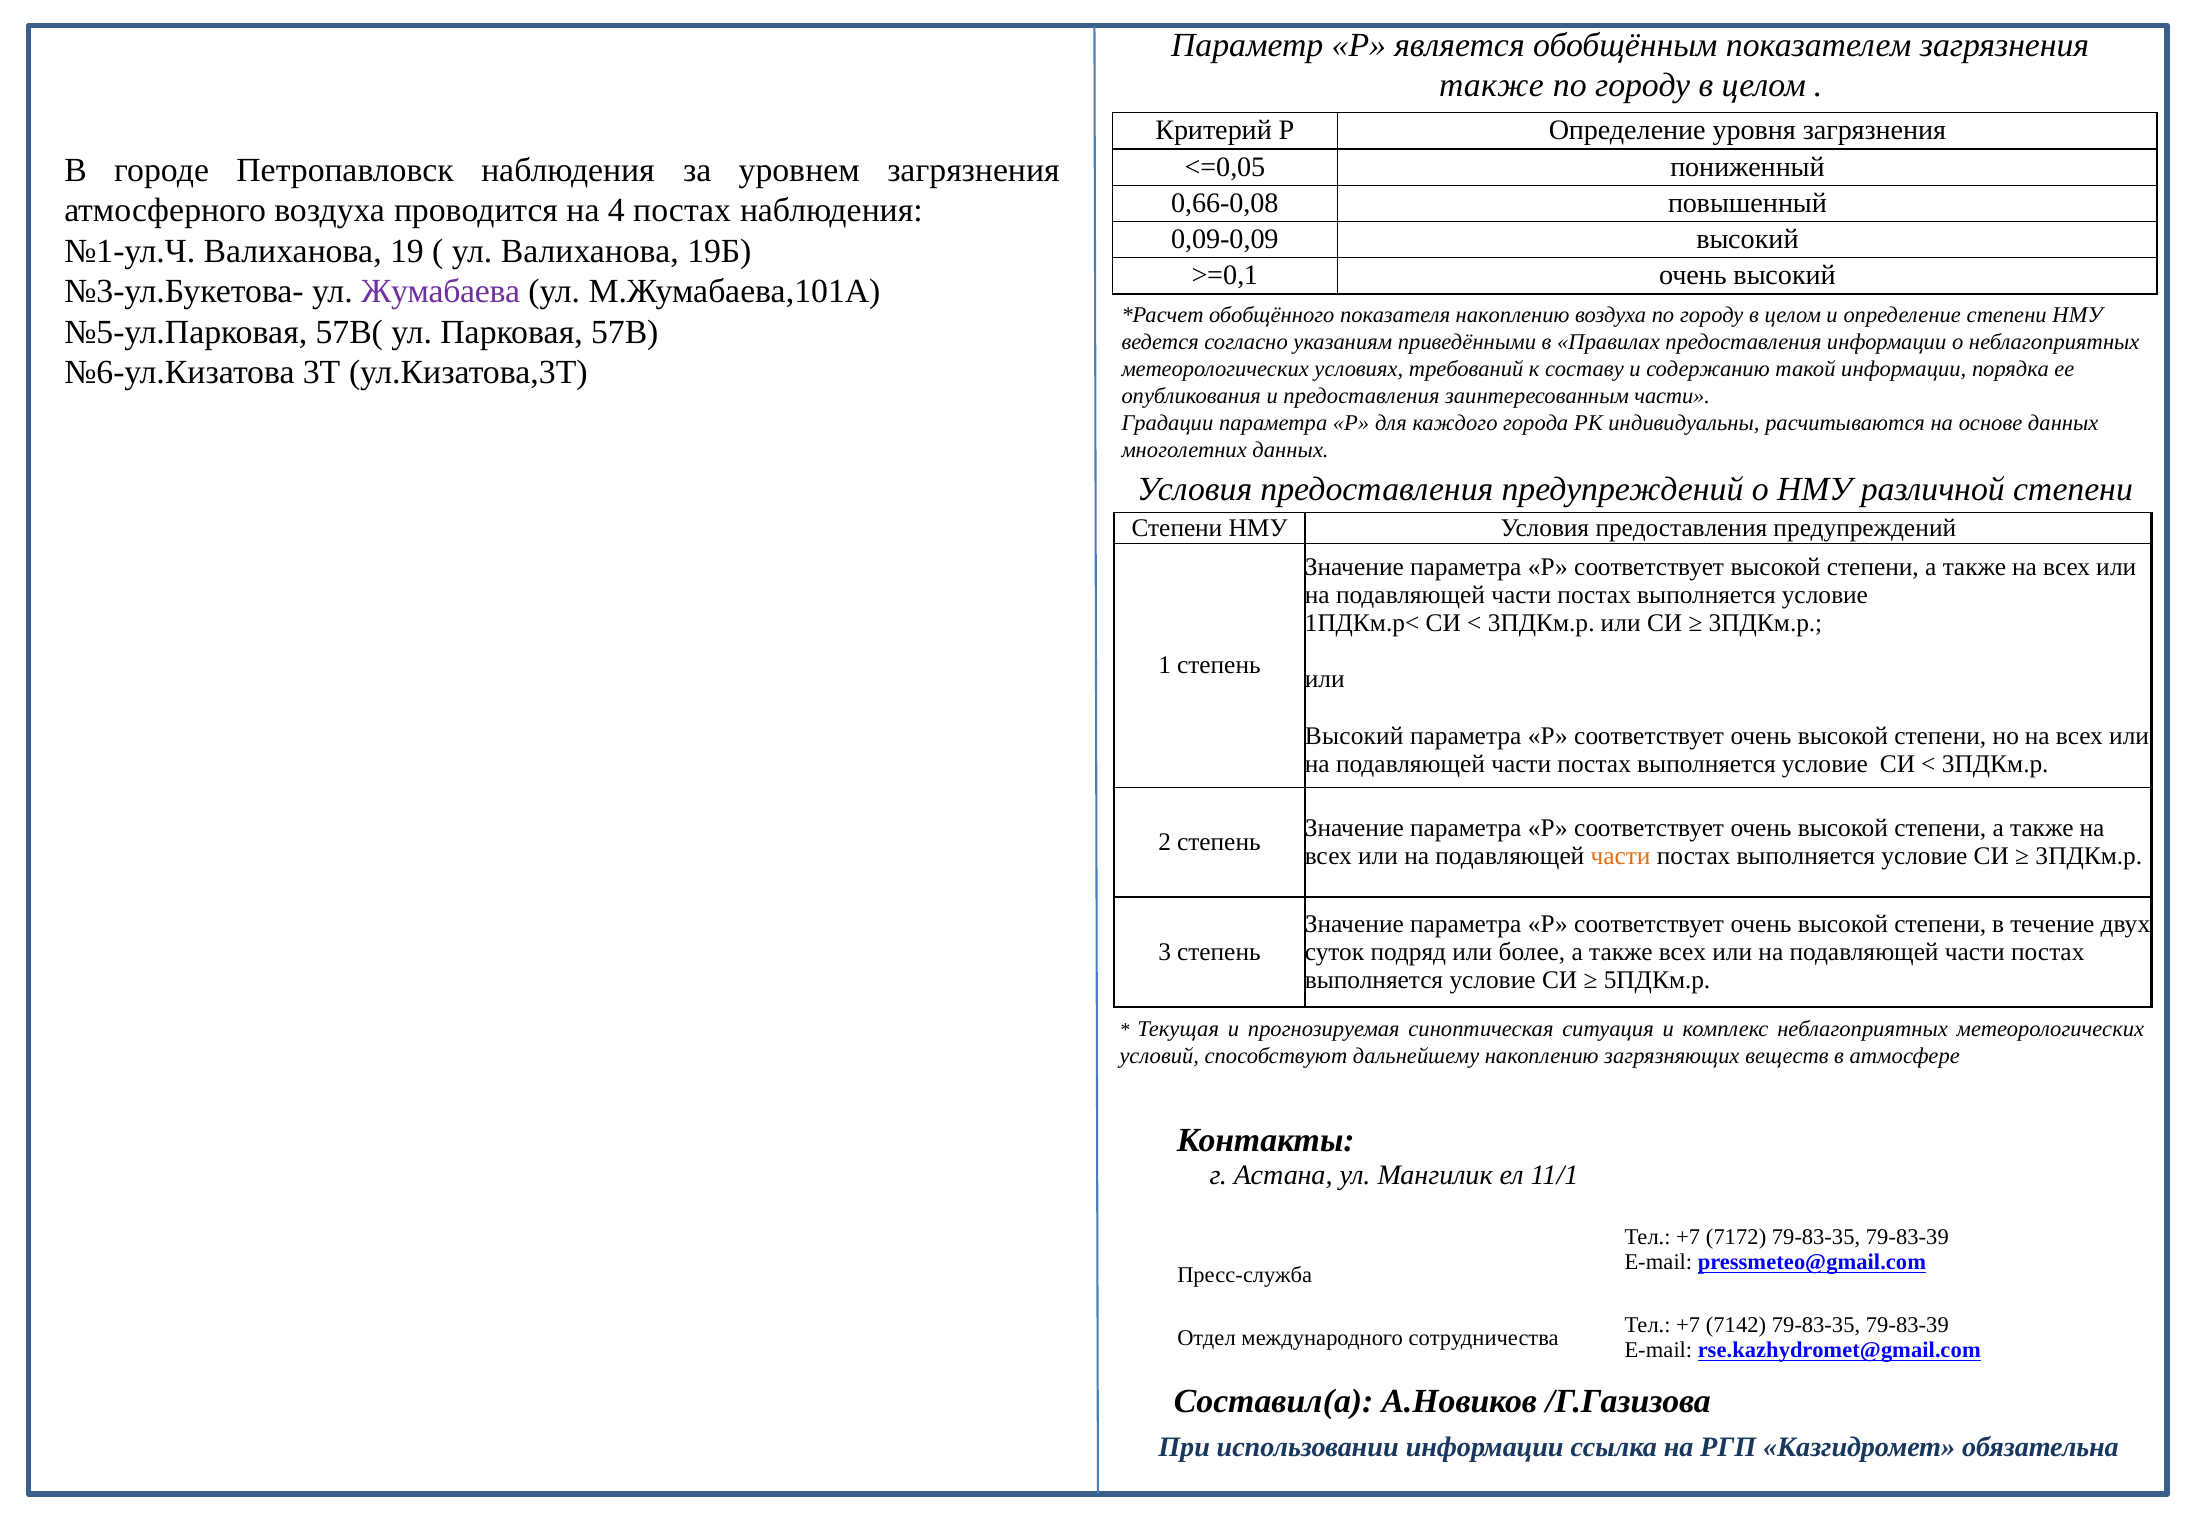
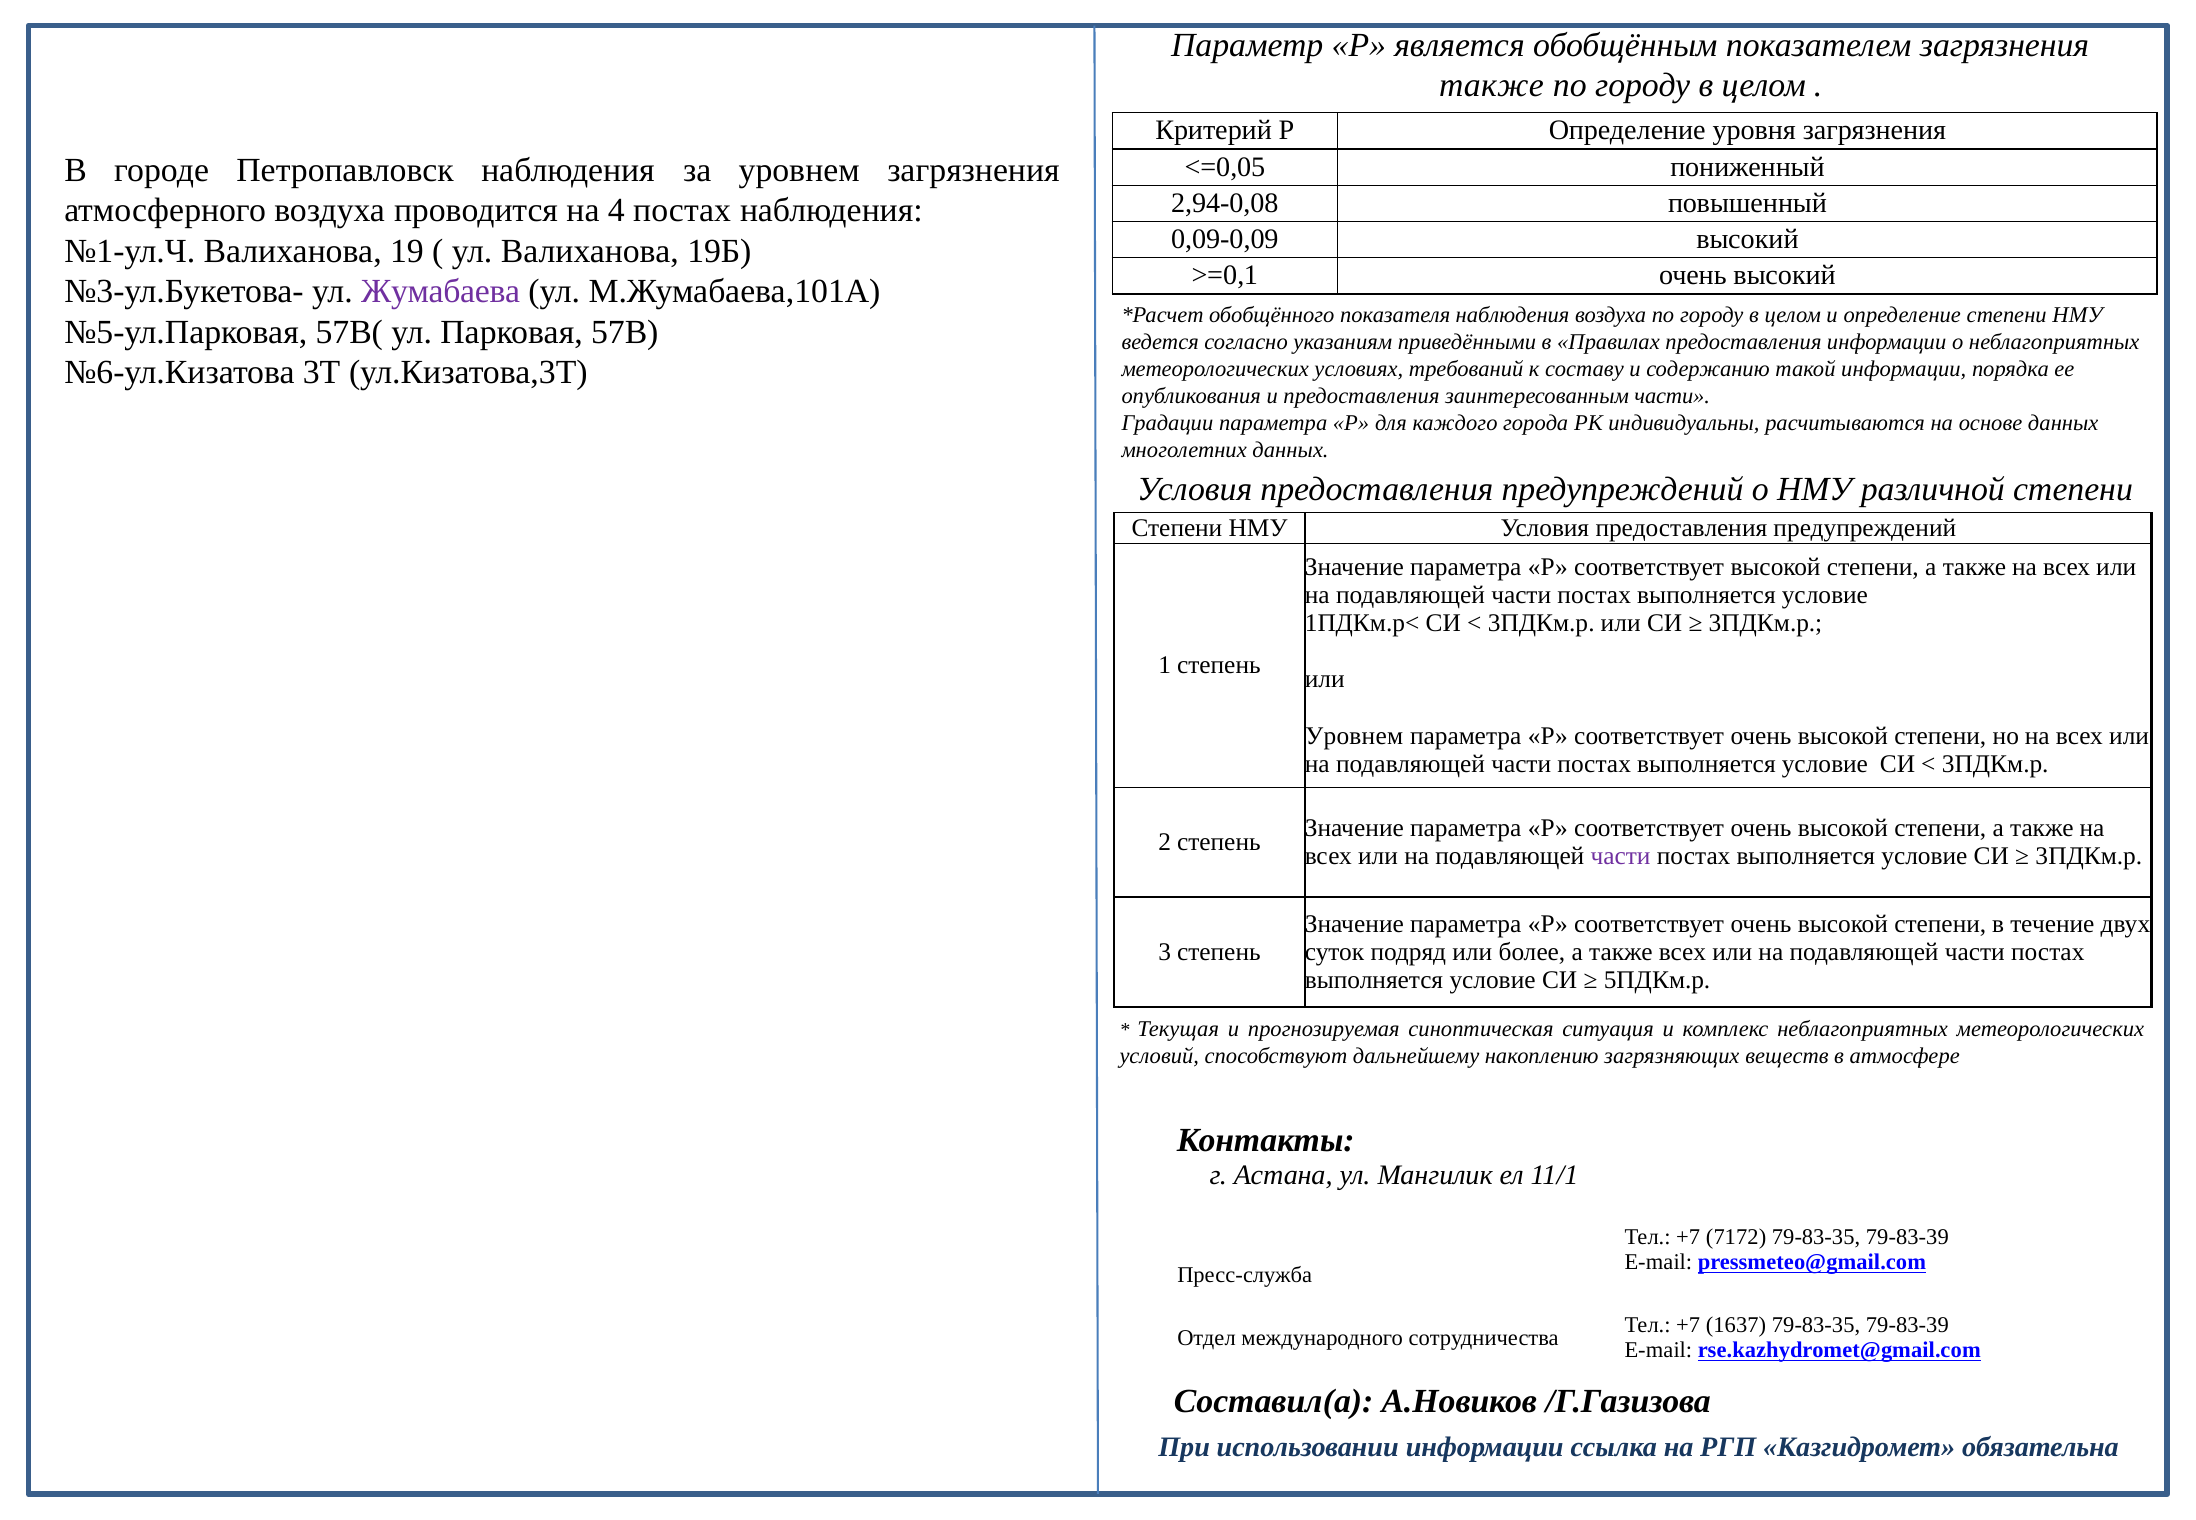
0,66-0,08: 0,66-0,08 -> 2,94-0,08 (1225, 203)
показателя накоплению: накоплению -> наблюдения (1513, 315)
Высокий: Высокий -> Уровнем (1354, 736)
части colour: orange -> purple (1621, 857)
7142: 7142 -> 1637 (1736, 1325)
